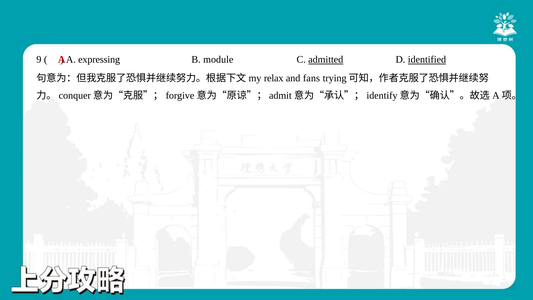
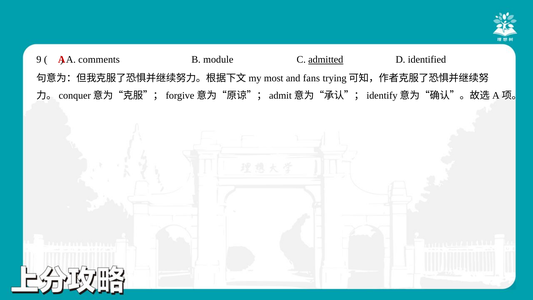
expressing: expressing -> comments (99, 60)
identified underline: present -> none (427, 60)
relax: relax -> most (274, 78)
